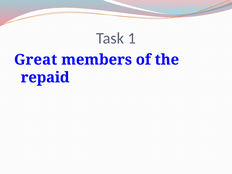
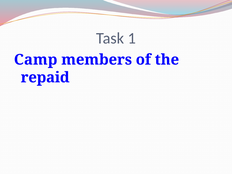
Great: Great -> Camp (36, 60)
